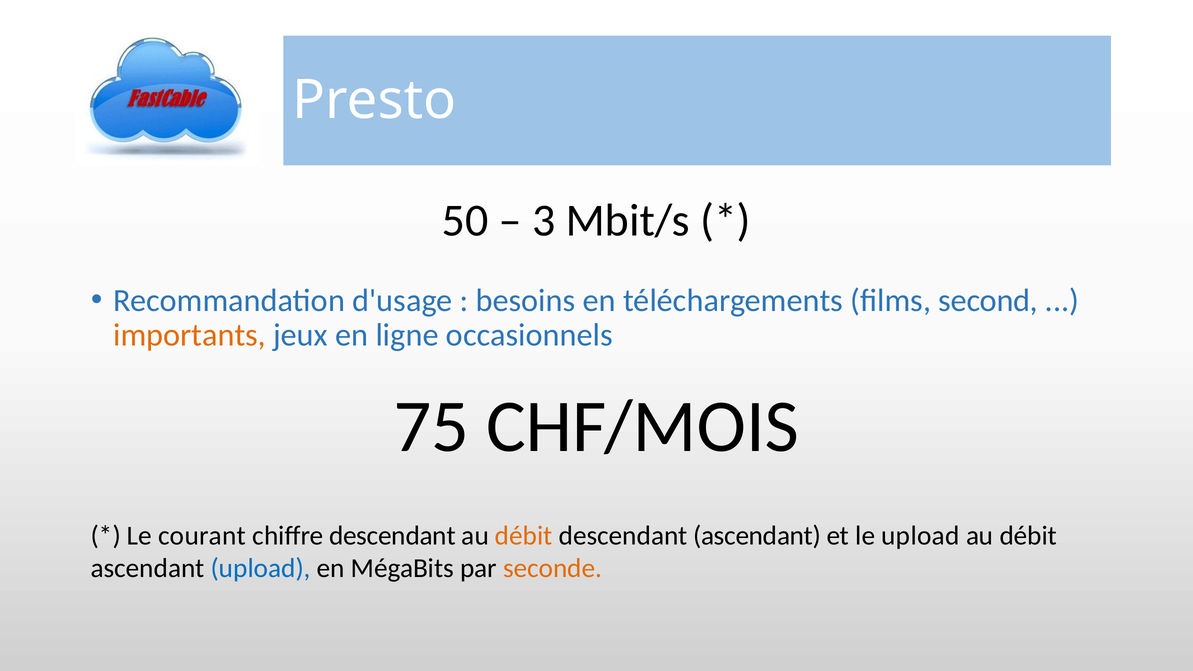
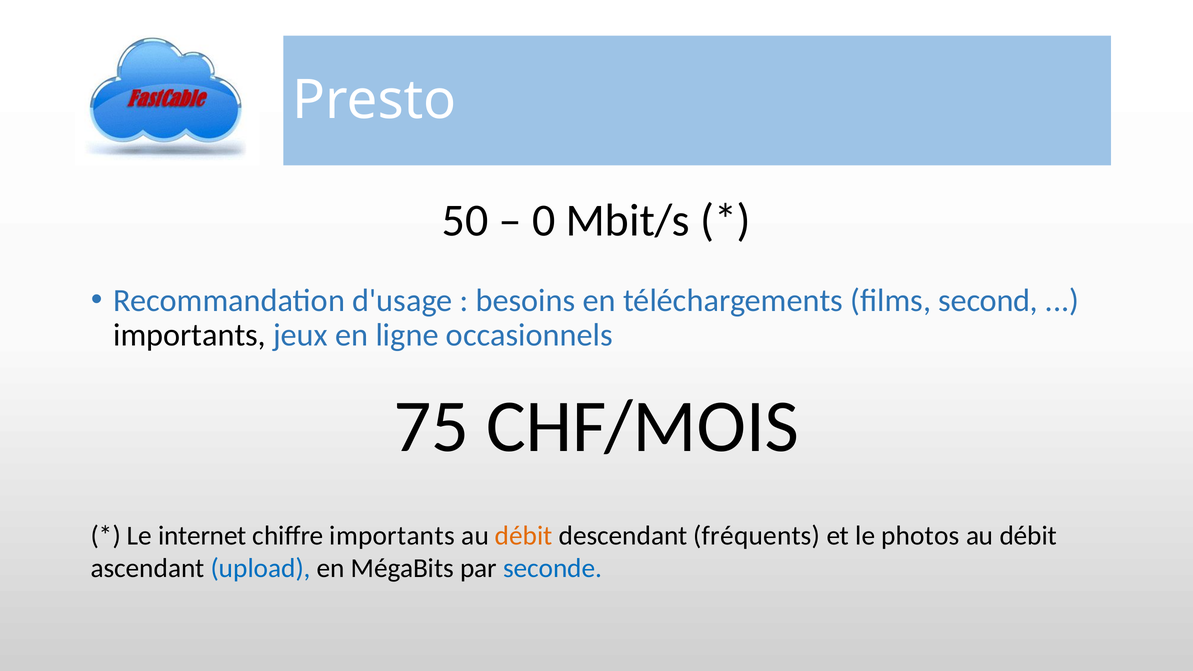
3: 3 -> 0 (544, 220)
importants colour: orange -> black (190, 335)
courant: courant -> internet (202, 536)
chiffre descendant: descendant -> importants (392, 536)
descendant ascendant: ascendant -> fréquents (757, 536)
le upload: upload -> photos (920, 536)
seconde colour: orange -> blue (553, 568)
